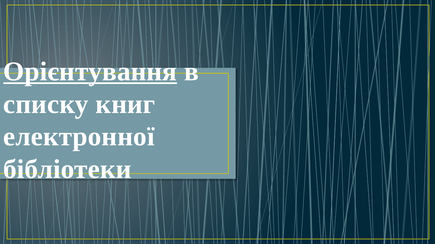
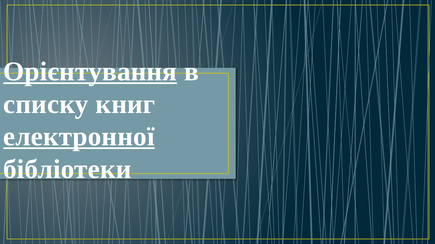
електронної underline: none -> present (79, 137)
